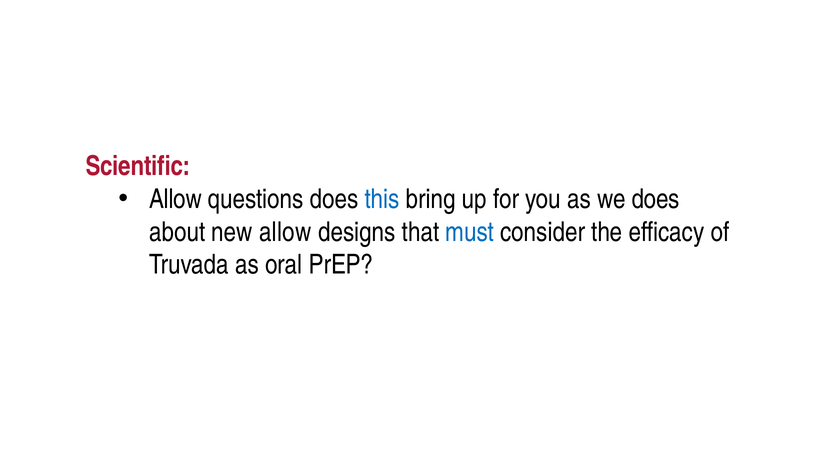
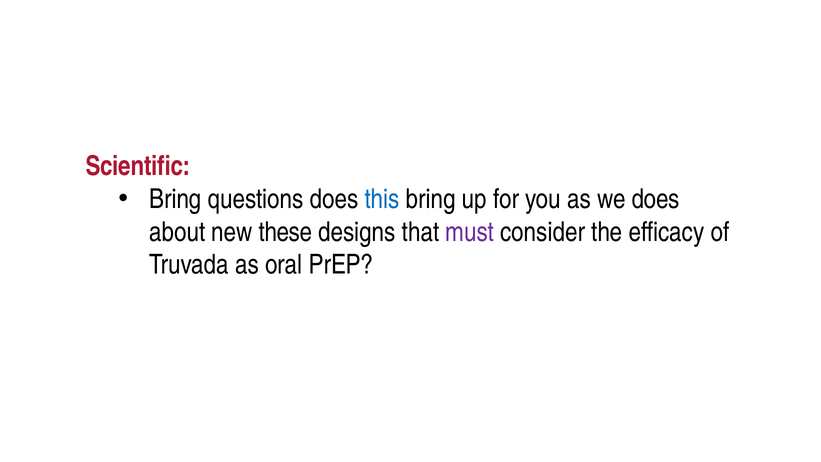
Allow: Allow -> Bring (175, 199)
new allow: allow -> these (285, 232)
must colour: blue -> purple (470, 232)
